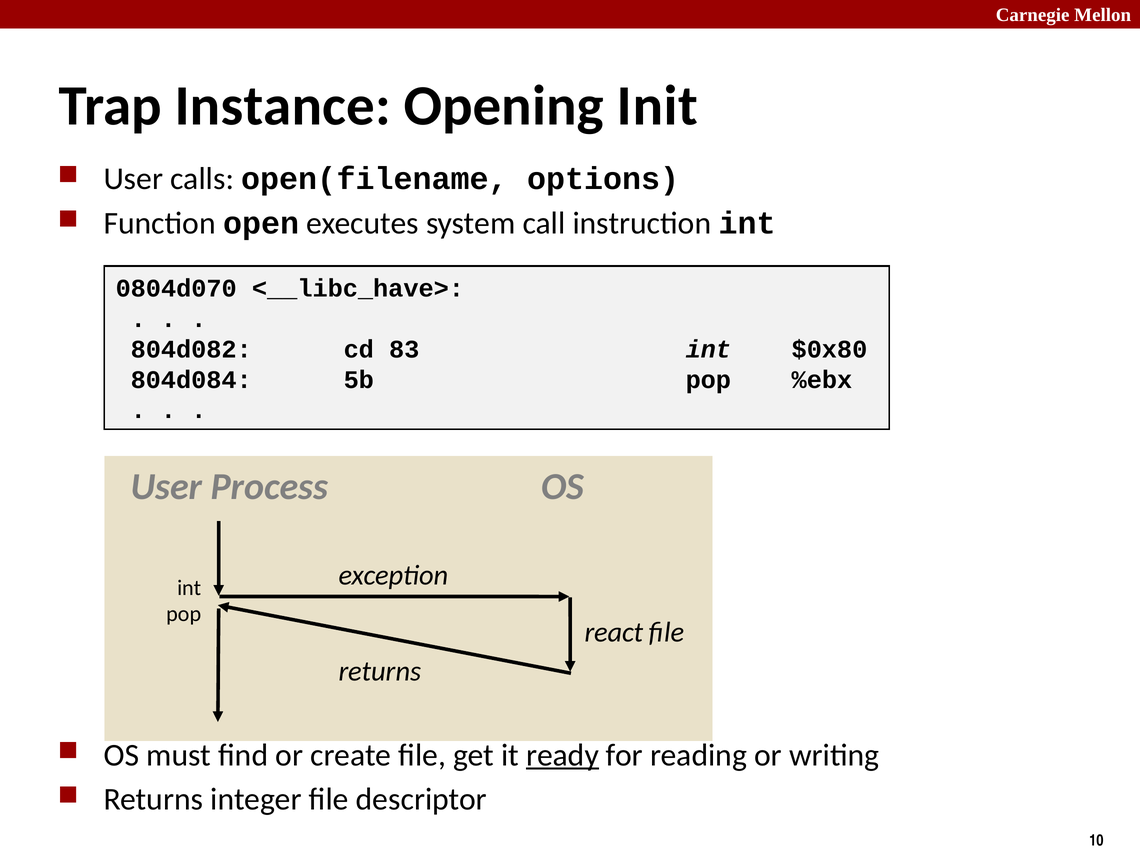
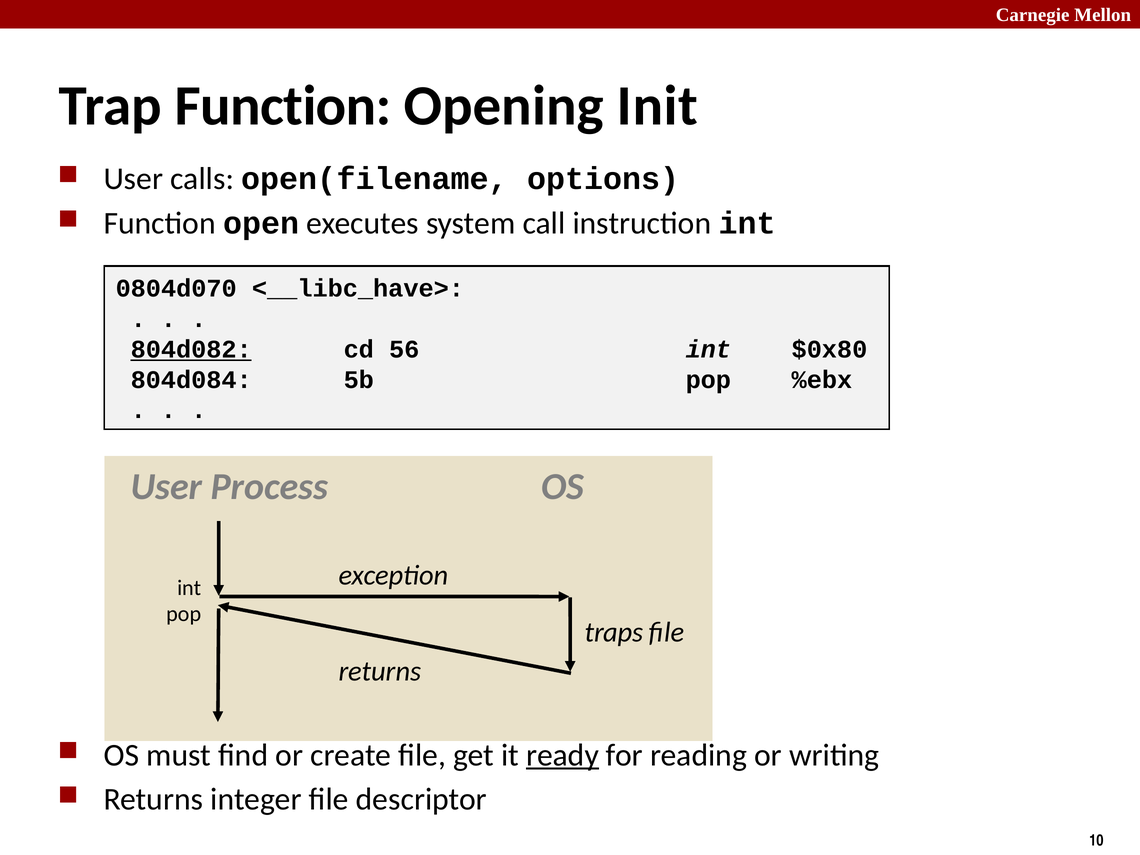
Trap Instance: Instance -> Function (283, 106)
804d082 underline: none -> present (191, 349)
83: 83 -> 56 (404, 349)
react: react -> traps (614, 633)
